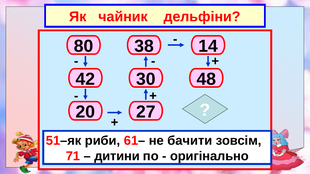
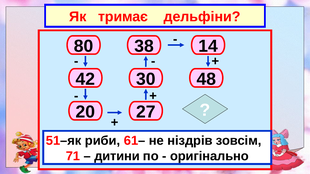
чайник: чайник -> тримає (123, 17)
бачити: бачити -> ніздрів (190, 141)
